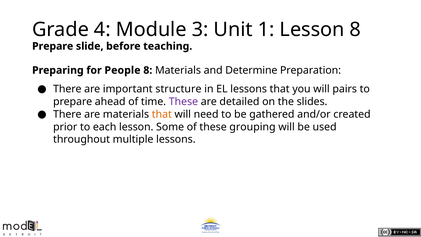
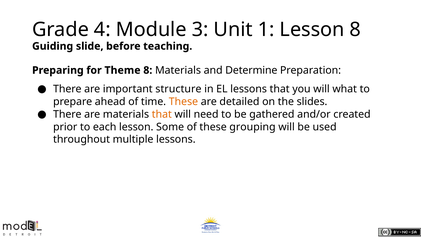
Prepare: Prepare -> Guiding (53, 46)
People: People -> Theme (123, 70)
pairs: pairs -> what (345, 89)
These colour: purple -> orange (183, 102)
